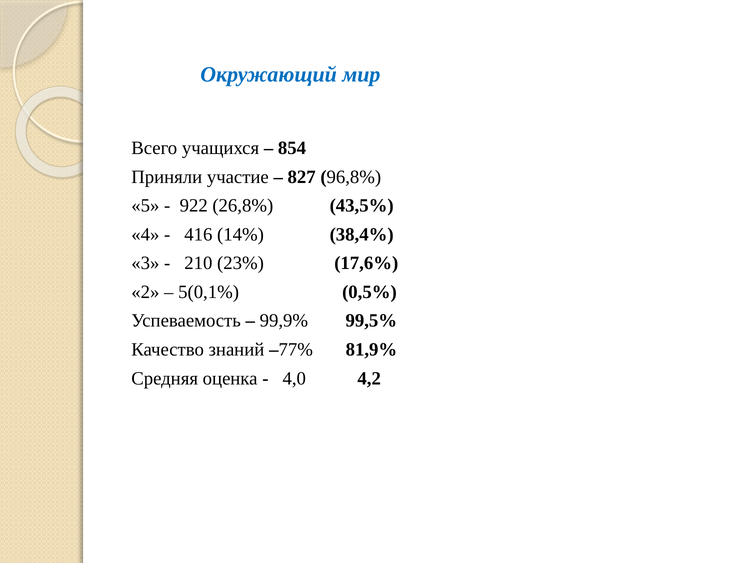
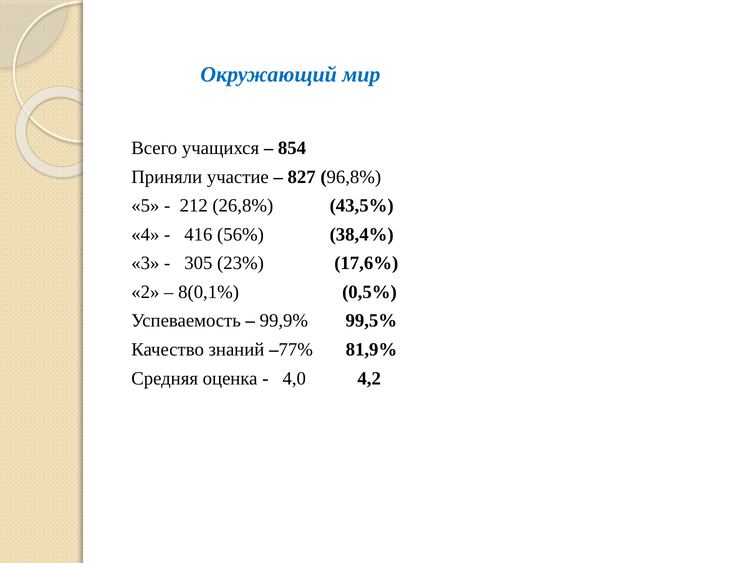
922: 922 -> 212 (194, 205)
14%: 14% -> 56% (241, 234)
210: 210 -> 305 (198, 263)
5(0,1%: 5(0,1% -> 8(0,1% (209, 292)
